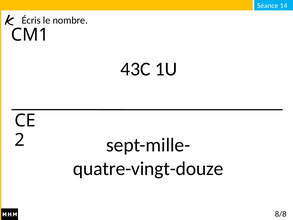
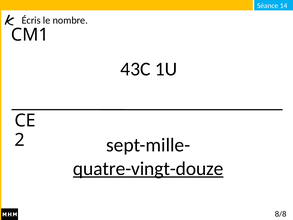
quatre-vingt-douze underline: none -> present (148, 168)
